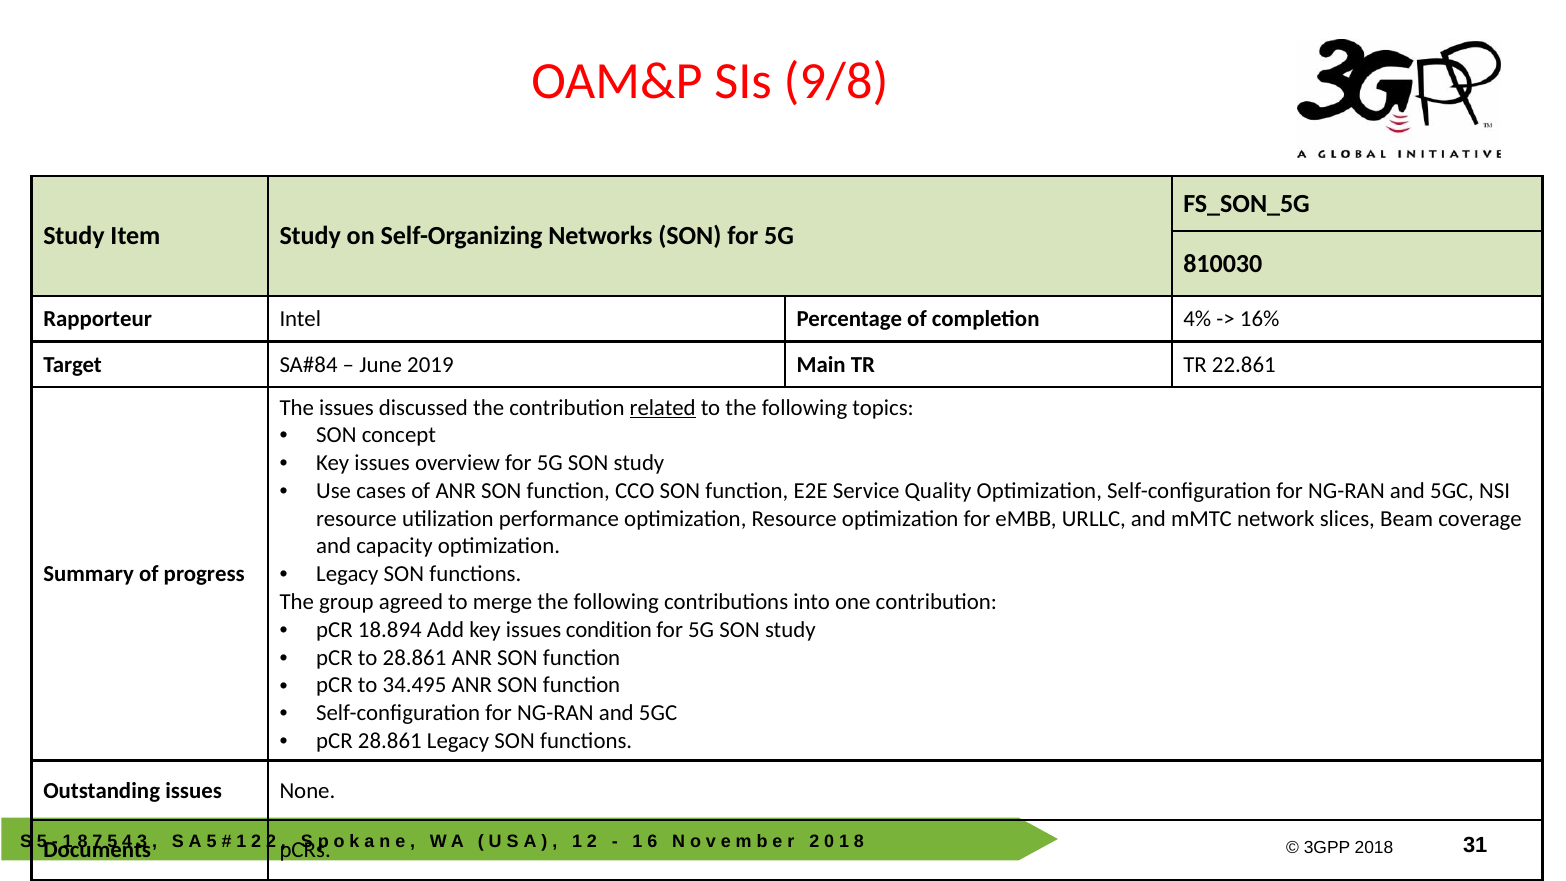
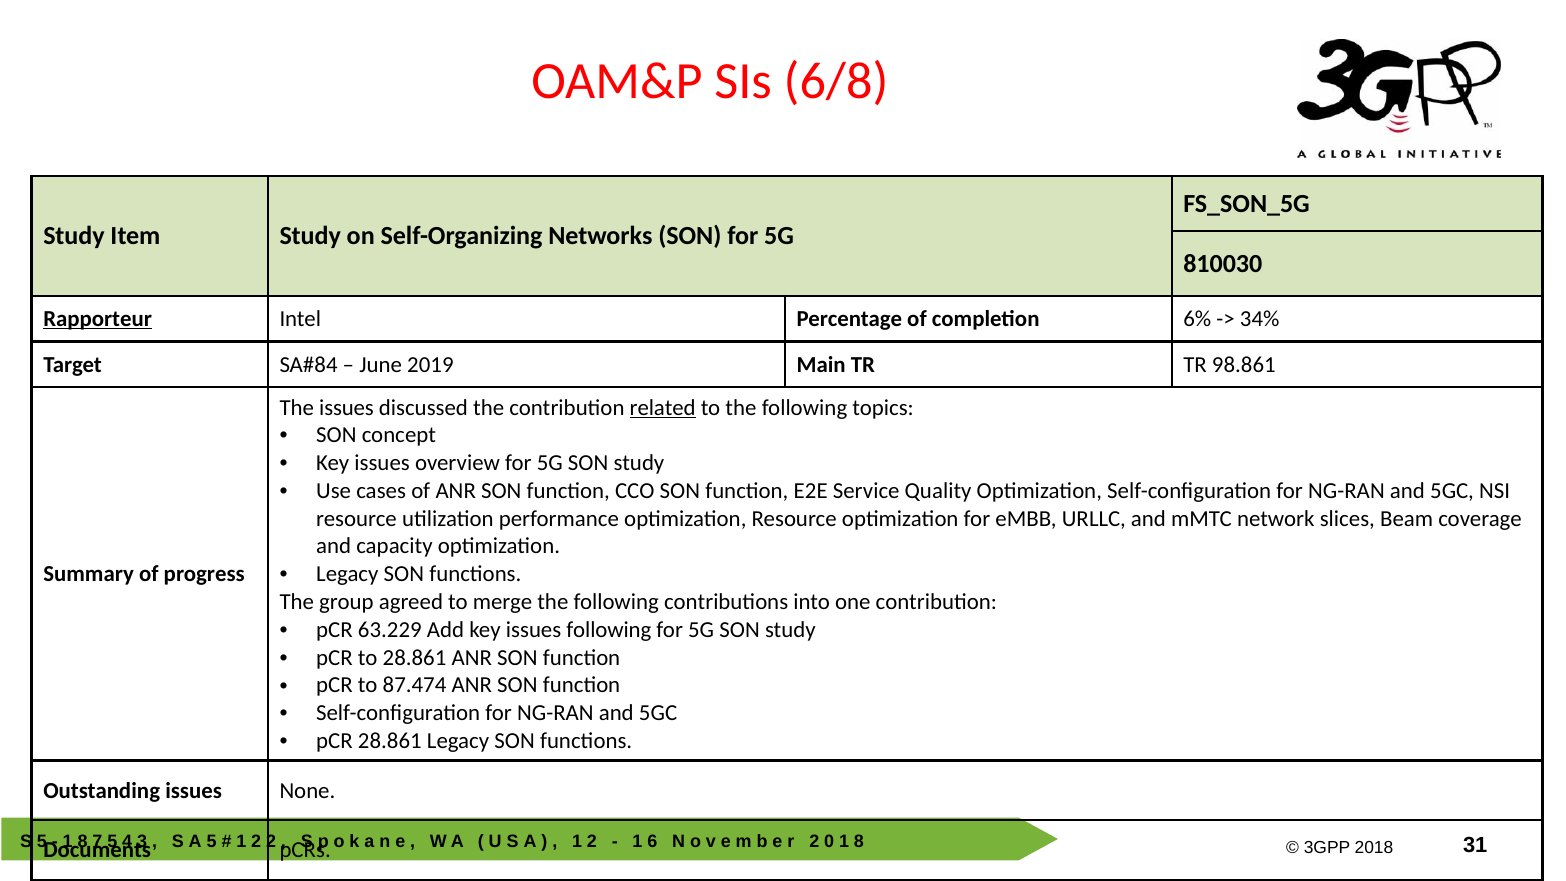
9/8: 9/8 -> 6/8 (836, 81)
Rapporteur underline: none -> present (98, 319)
4%: 4% -> 6% (1197, 319)
16%: 16% -> 34% (1260, 319)
22.861: 22.861 -> 98.861 (1244, 365)
18.894: 18.894 -> 63.229 (390, 630)
issues condition: condition -> following (609, 630)
34.495: 34.495 -> 87.474 (415, 685)
